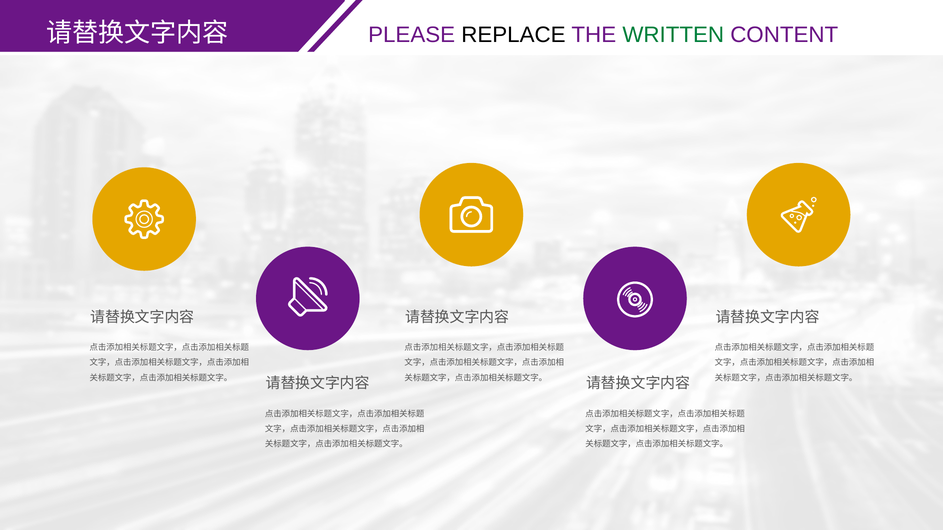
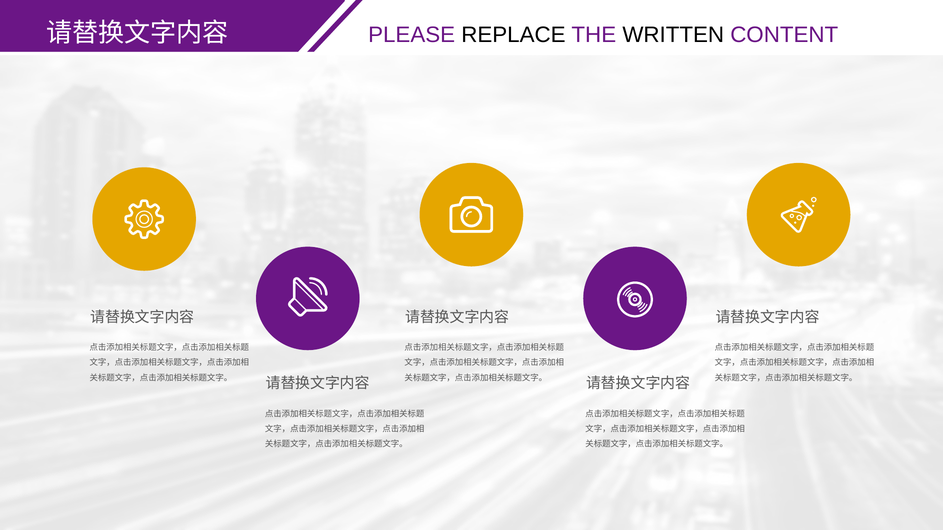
WRITTEN colour: green -> black (673, 35)
